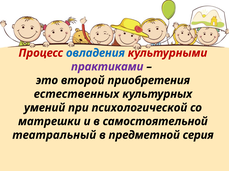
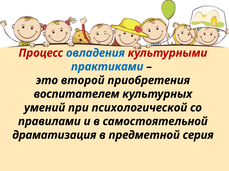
практиками colour: purple -> blue (107, 67)
естественных: естественных -> воспитателем (77, 94)
матрешки: матрешки -> правилами (49, 122)
театральный: театральный -> драматизация (54, 136)
